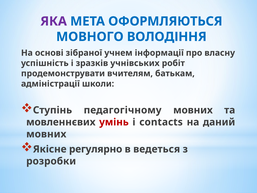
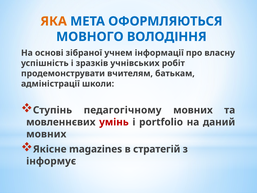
ЯКА colour: purple -> orange (54, 21)
contacts: contacts -> portfolio (161, 122)
регулярно: регулярно -> magazines (96, 149)
ведеться: ведеться -> стратегій (157, 149)
розробки: розробки -> інформує (51, 161)
